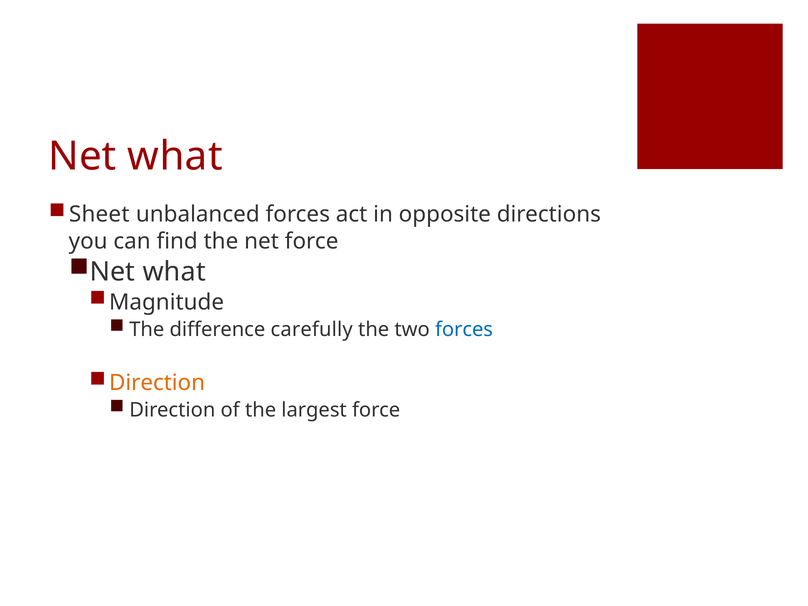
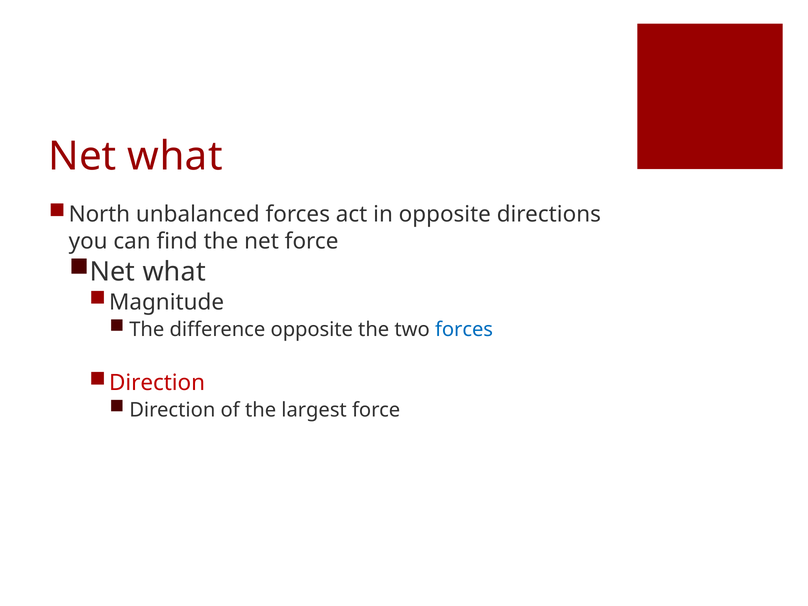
Sheet: Sheet -> North (99, 214)
difference carefully: carefully -> opposite (312, 330)
Direction colour: orange -> red (157, 383)
